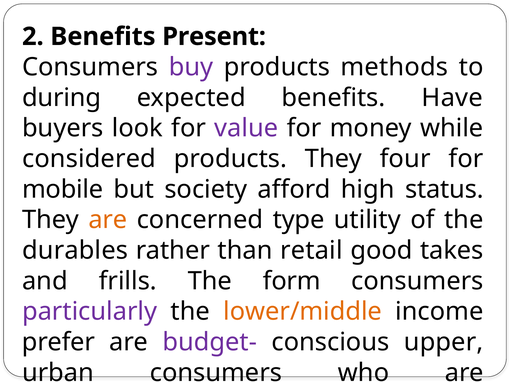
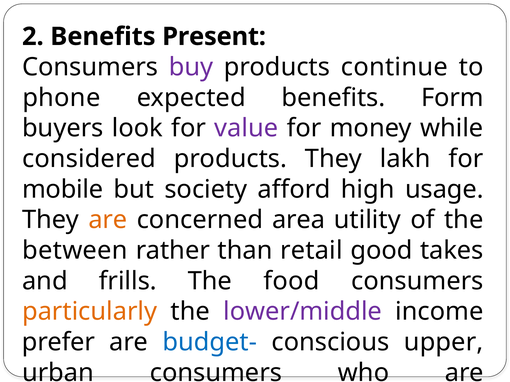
methods: methods -> continue (394, 67)
during: during -> phone (61, 98)
Have: Have -> Form (452, 98)
four: four -> lakh (405, 159)
status: status -> usage (444, 190)
type: type -> area (299, 220)
durables: durables -> between (75, 251)
form: form -> food (291, 281)
particularly colour: purple -> orange (90, 312)
lower/middle colour: orange -> purple (303, 312)
budget- colour: purple -> blue (210, 343)
